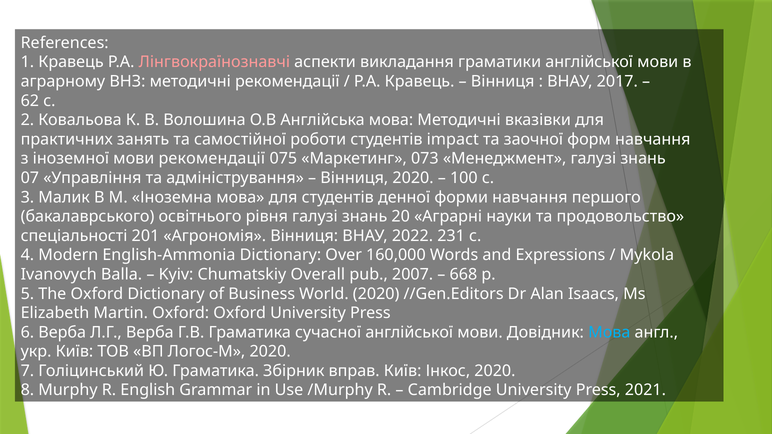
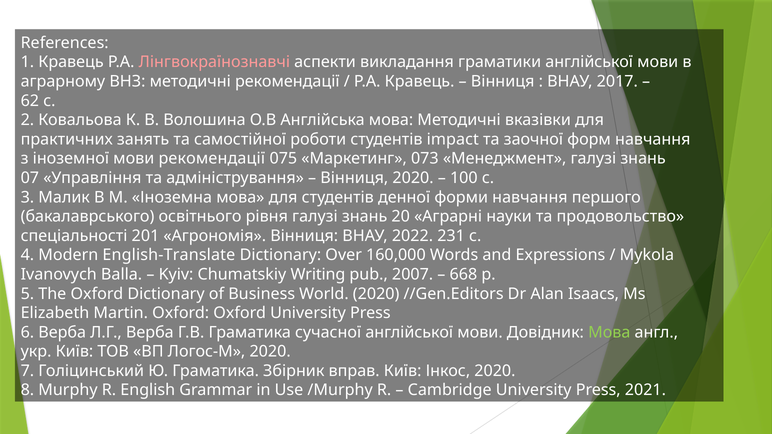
English-Ammonia: English-Ammonia -> English-Translate (169, 255)
Overall: Overall -> Writing (318, 275)
Мова colour: light blue -> light green (609, 332)
